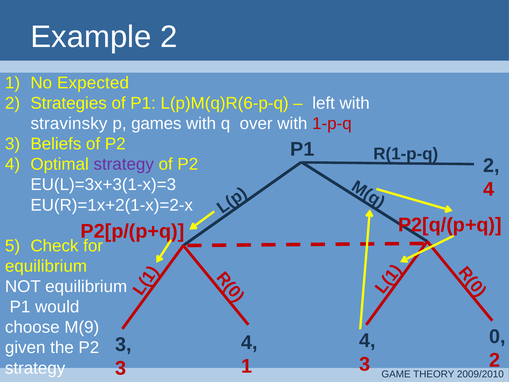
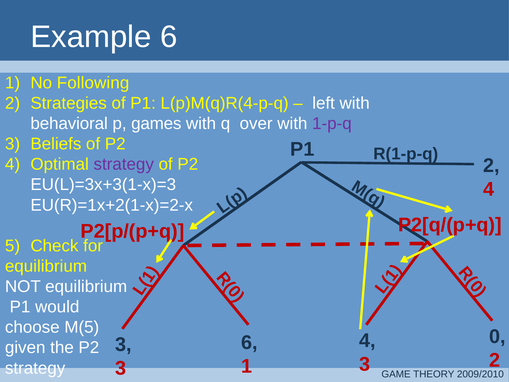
Example 2: 2 -> 6 (169, 37)
Expected: Expected -> Following (93, 83)
L(p)M(q)R(6-p-q: L(p)M(q)R(6-p-q -> L(p)M(q)R(4-p-q (225, 103)
stravinsky: stravinsky -> behavioral (69, 124)
1-p-q colour: red -> purple (332, 124)
M(9: M(9 -> M(5 (82, 327)
4: 4 -> 6 (249, 342)
